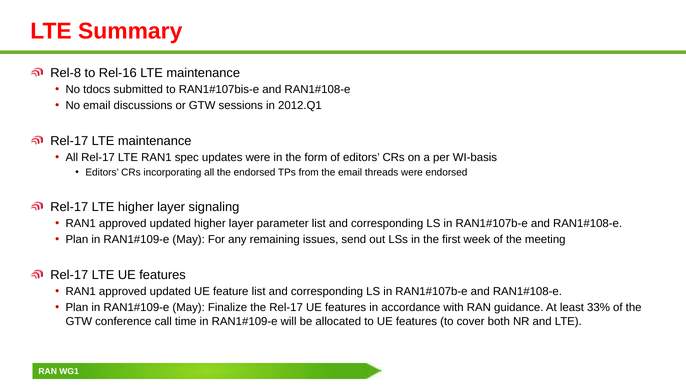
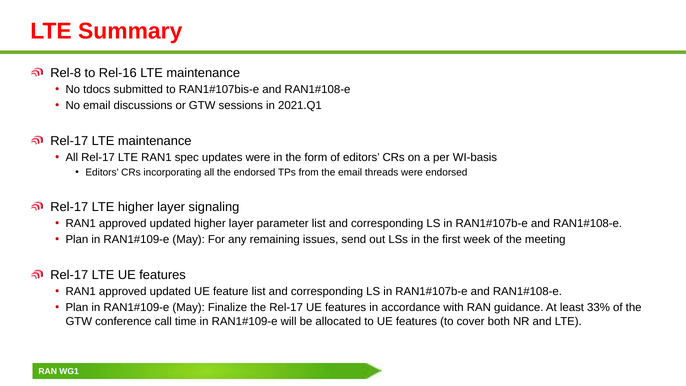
2012.Q1: 2012.Q1 -> 2021.Q1 (300, 106)
